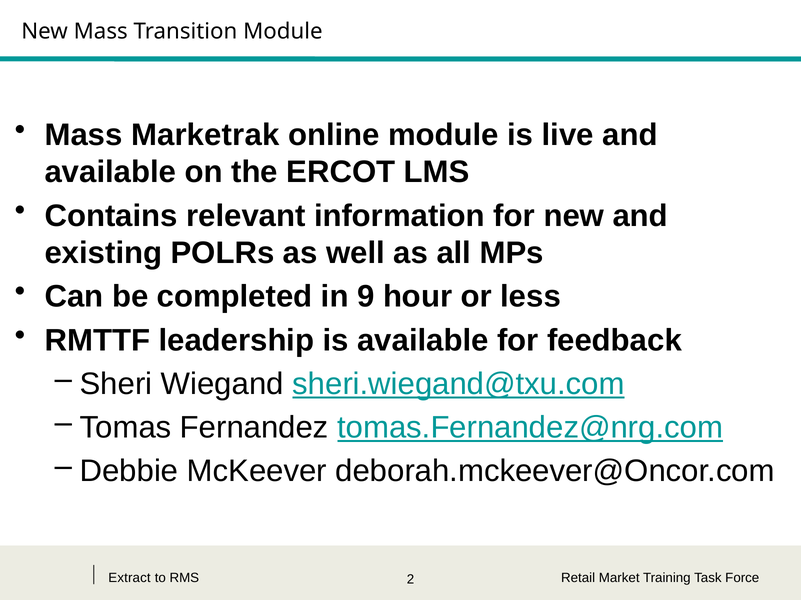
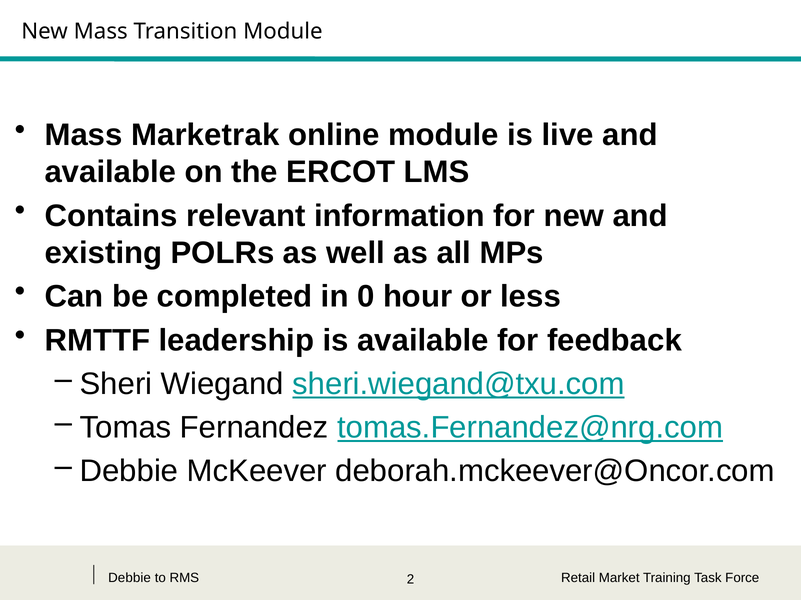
9: 9 -> 0 (366, 297)
Extract: Extract -> Debbie (130, 579)
